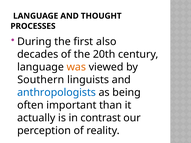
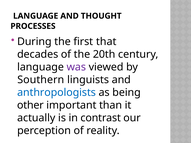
also: also -> that (106, 42)
was colour: orange -> purple (76, 67)
often: often -> other (30, 105)
